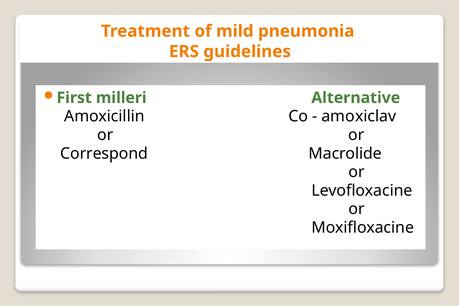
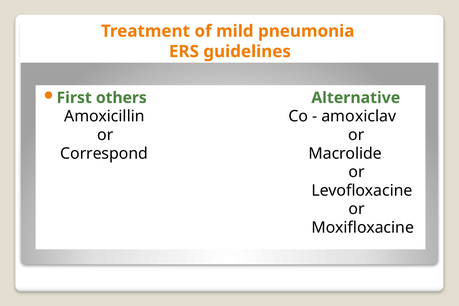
milleri: milleri -> others (121, 98)
